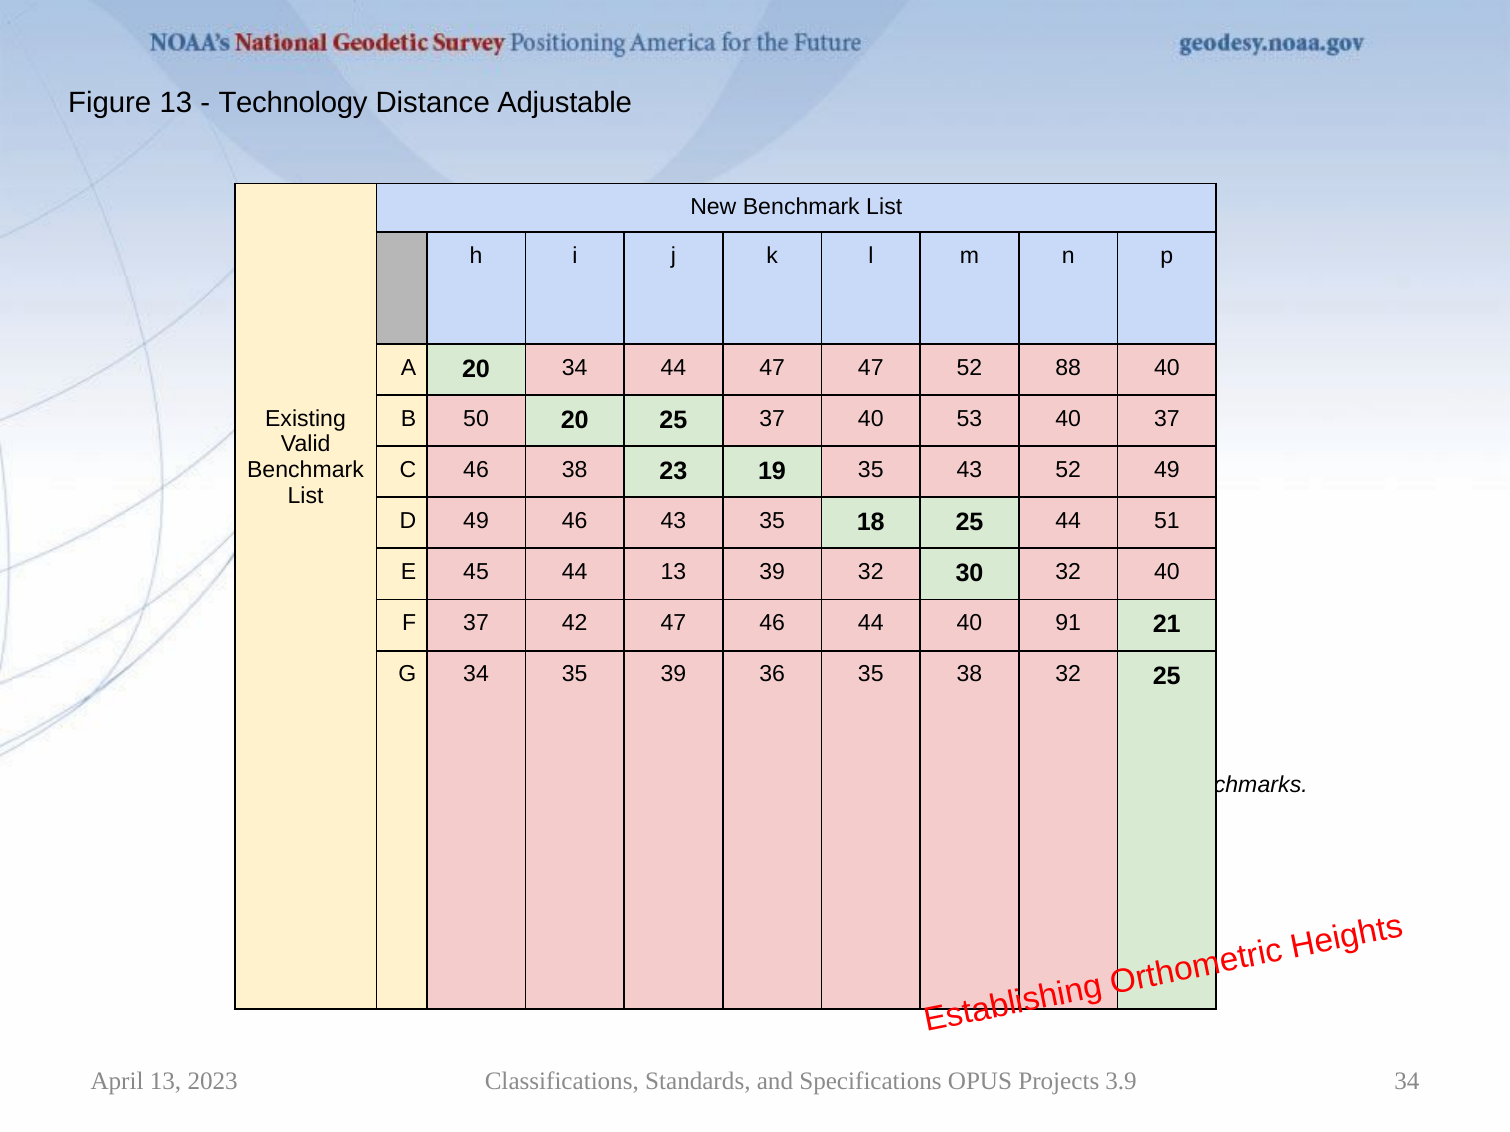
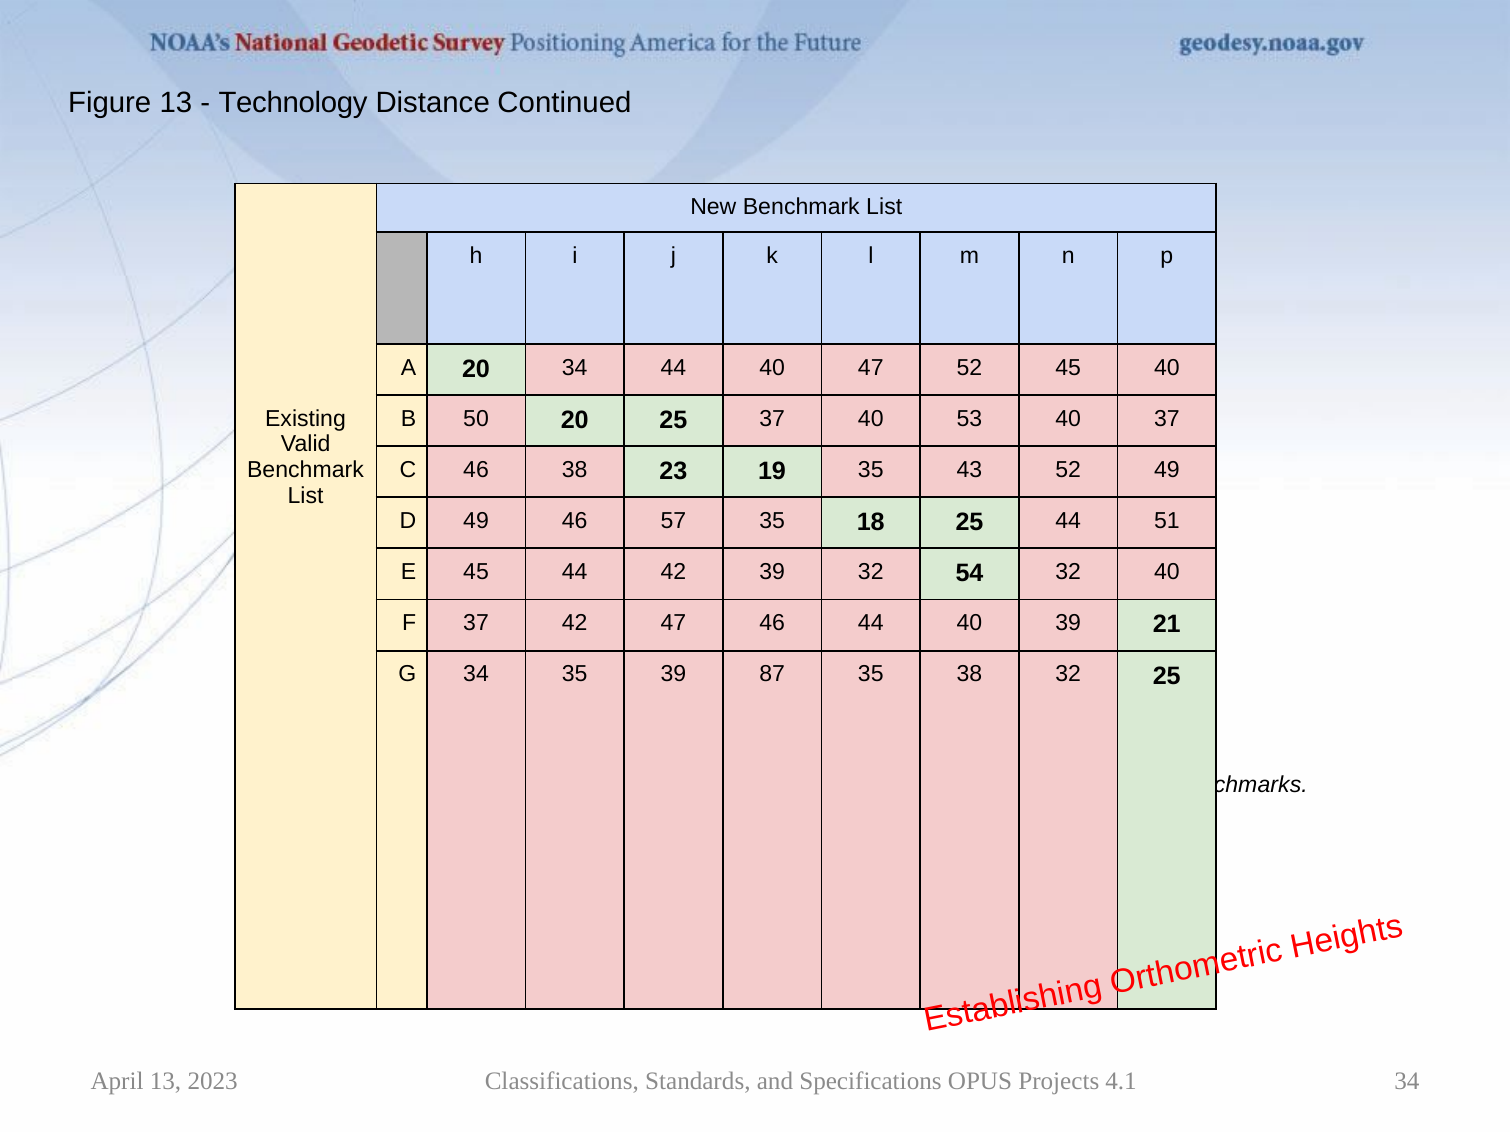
Adjustable: Adjustable -> Continued (564, 103)
34 44 47: 47 -> 40 (772, 368)
52 88: 88 -> 45 (1068, 368)
46 43: 43 -> 57 (673, 521)
44 13: 13 -> 42 (673, 572)
32 30: 30 -> 54 (969, 574)
40 91: 91 -> 39 (1068, 623)
36: 36 -> 87 (772, 675)
3.9: 3.9 -> 4.1 (1121, 1082)
